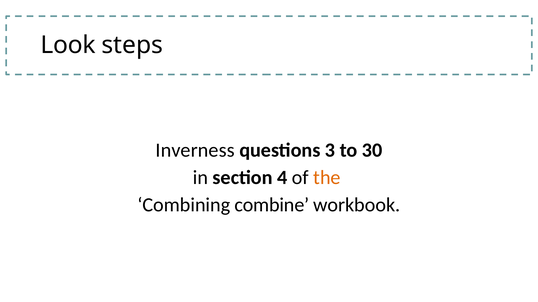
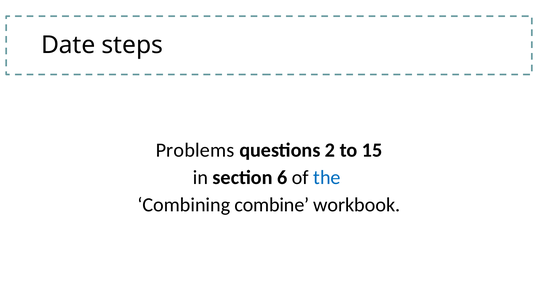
Look: Look -> Date (68, 45)
Inverness: Inverness -> Problems (195, 151)
3: 3 -> 2 (330, 151)
30: 30 -> 15 (372, 151)
4: 4 -> 6 (282, 178)
the colour: orange -> blue (327, 178)
